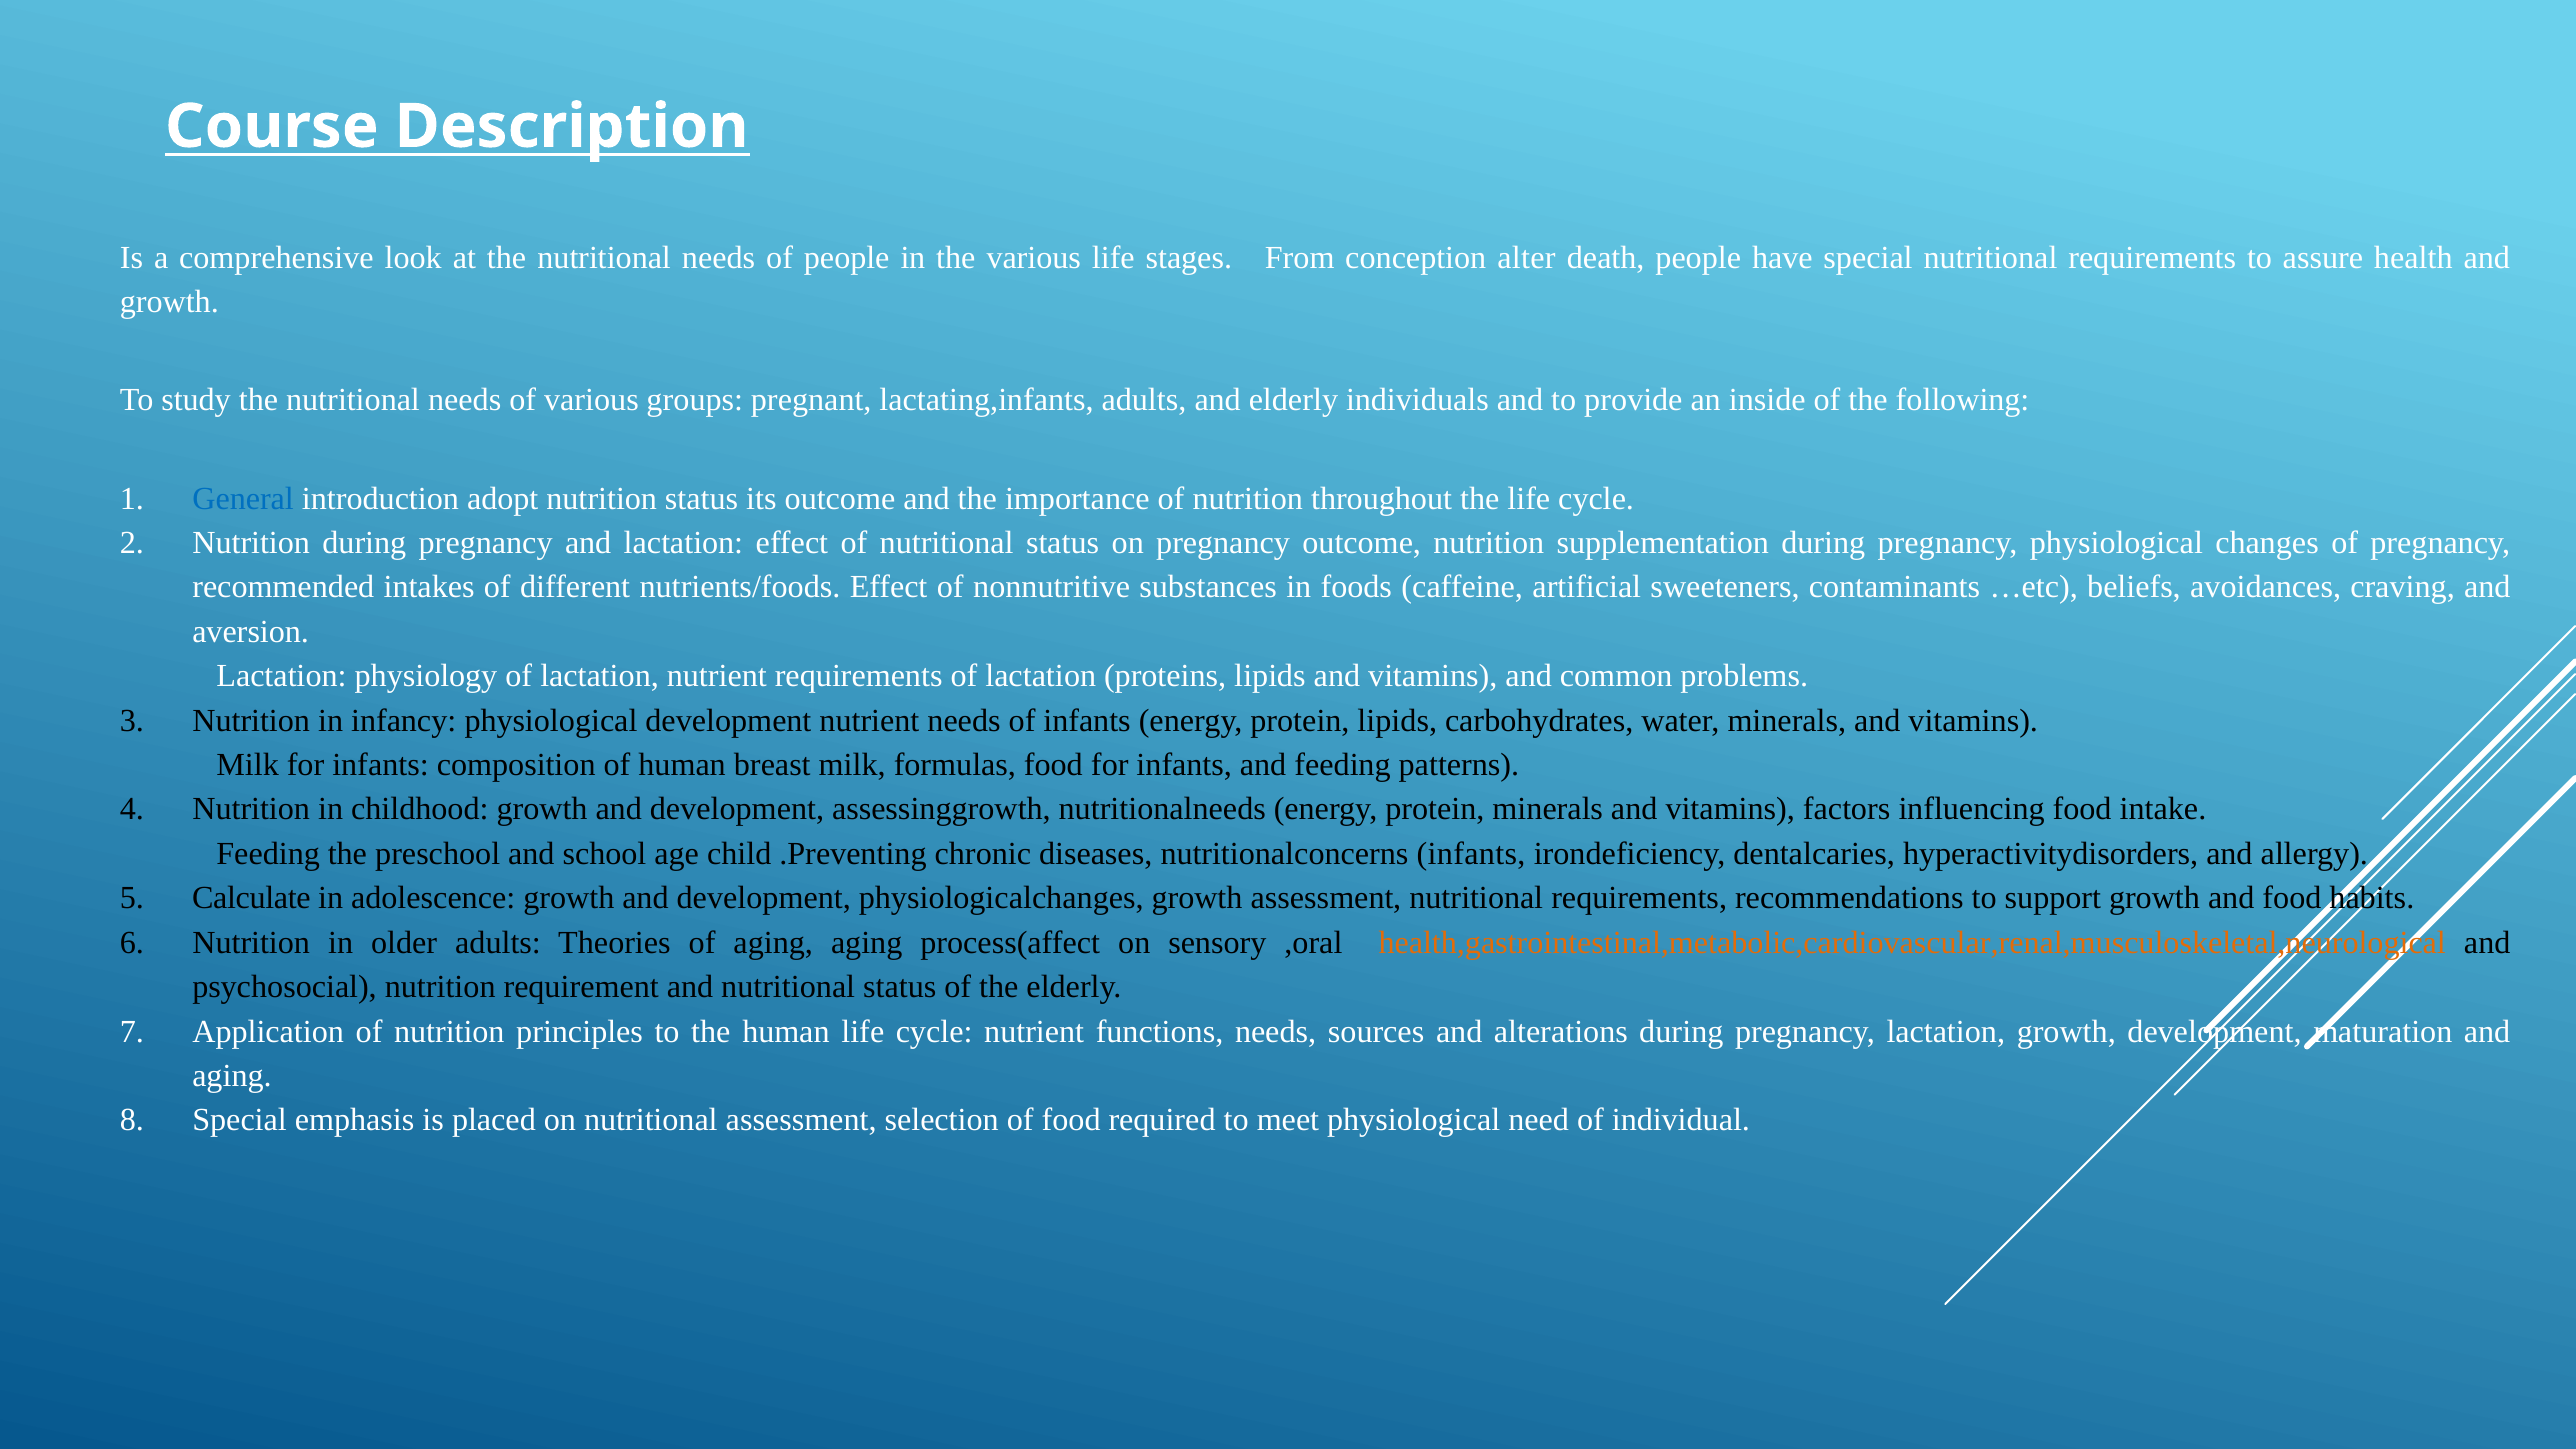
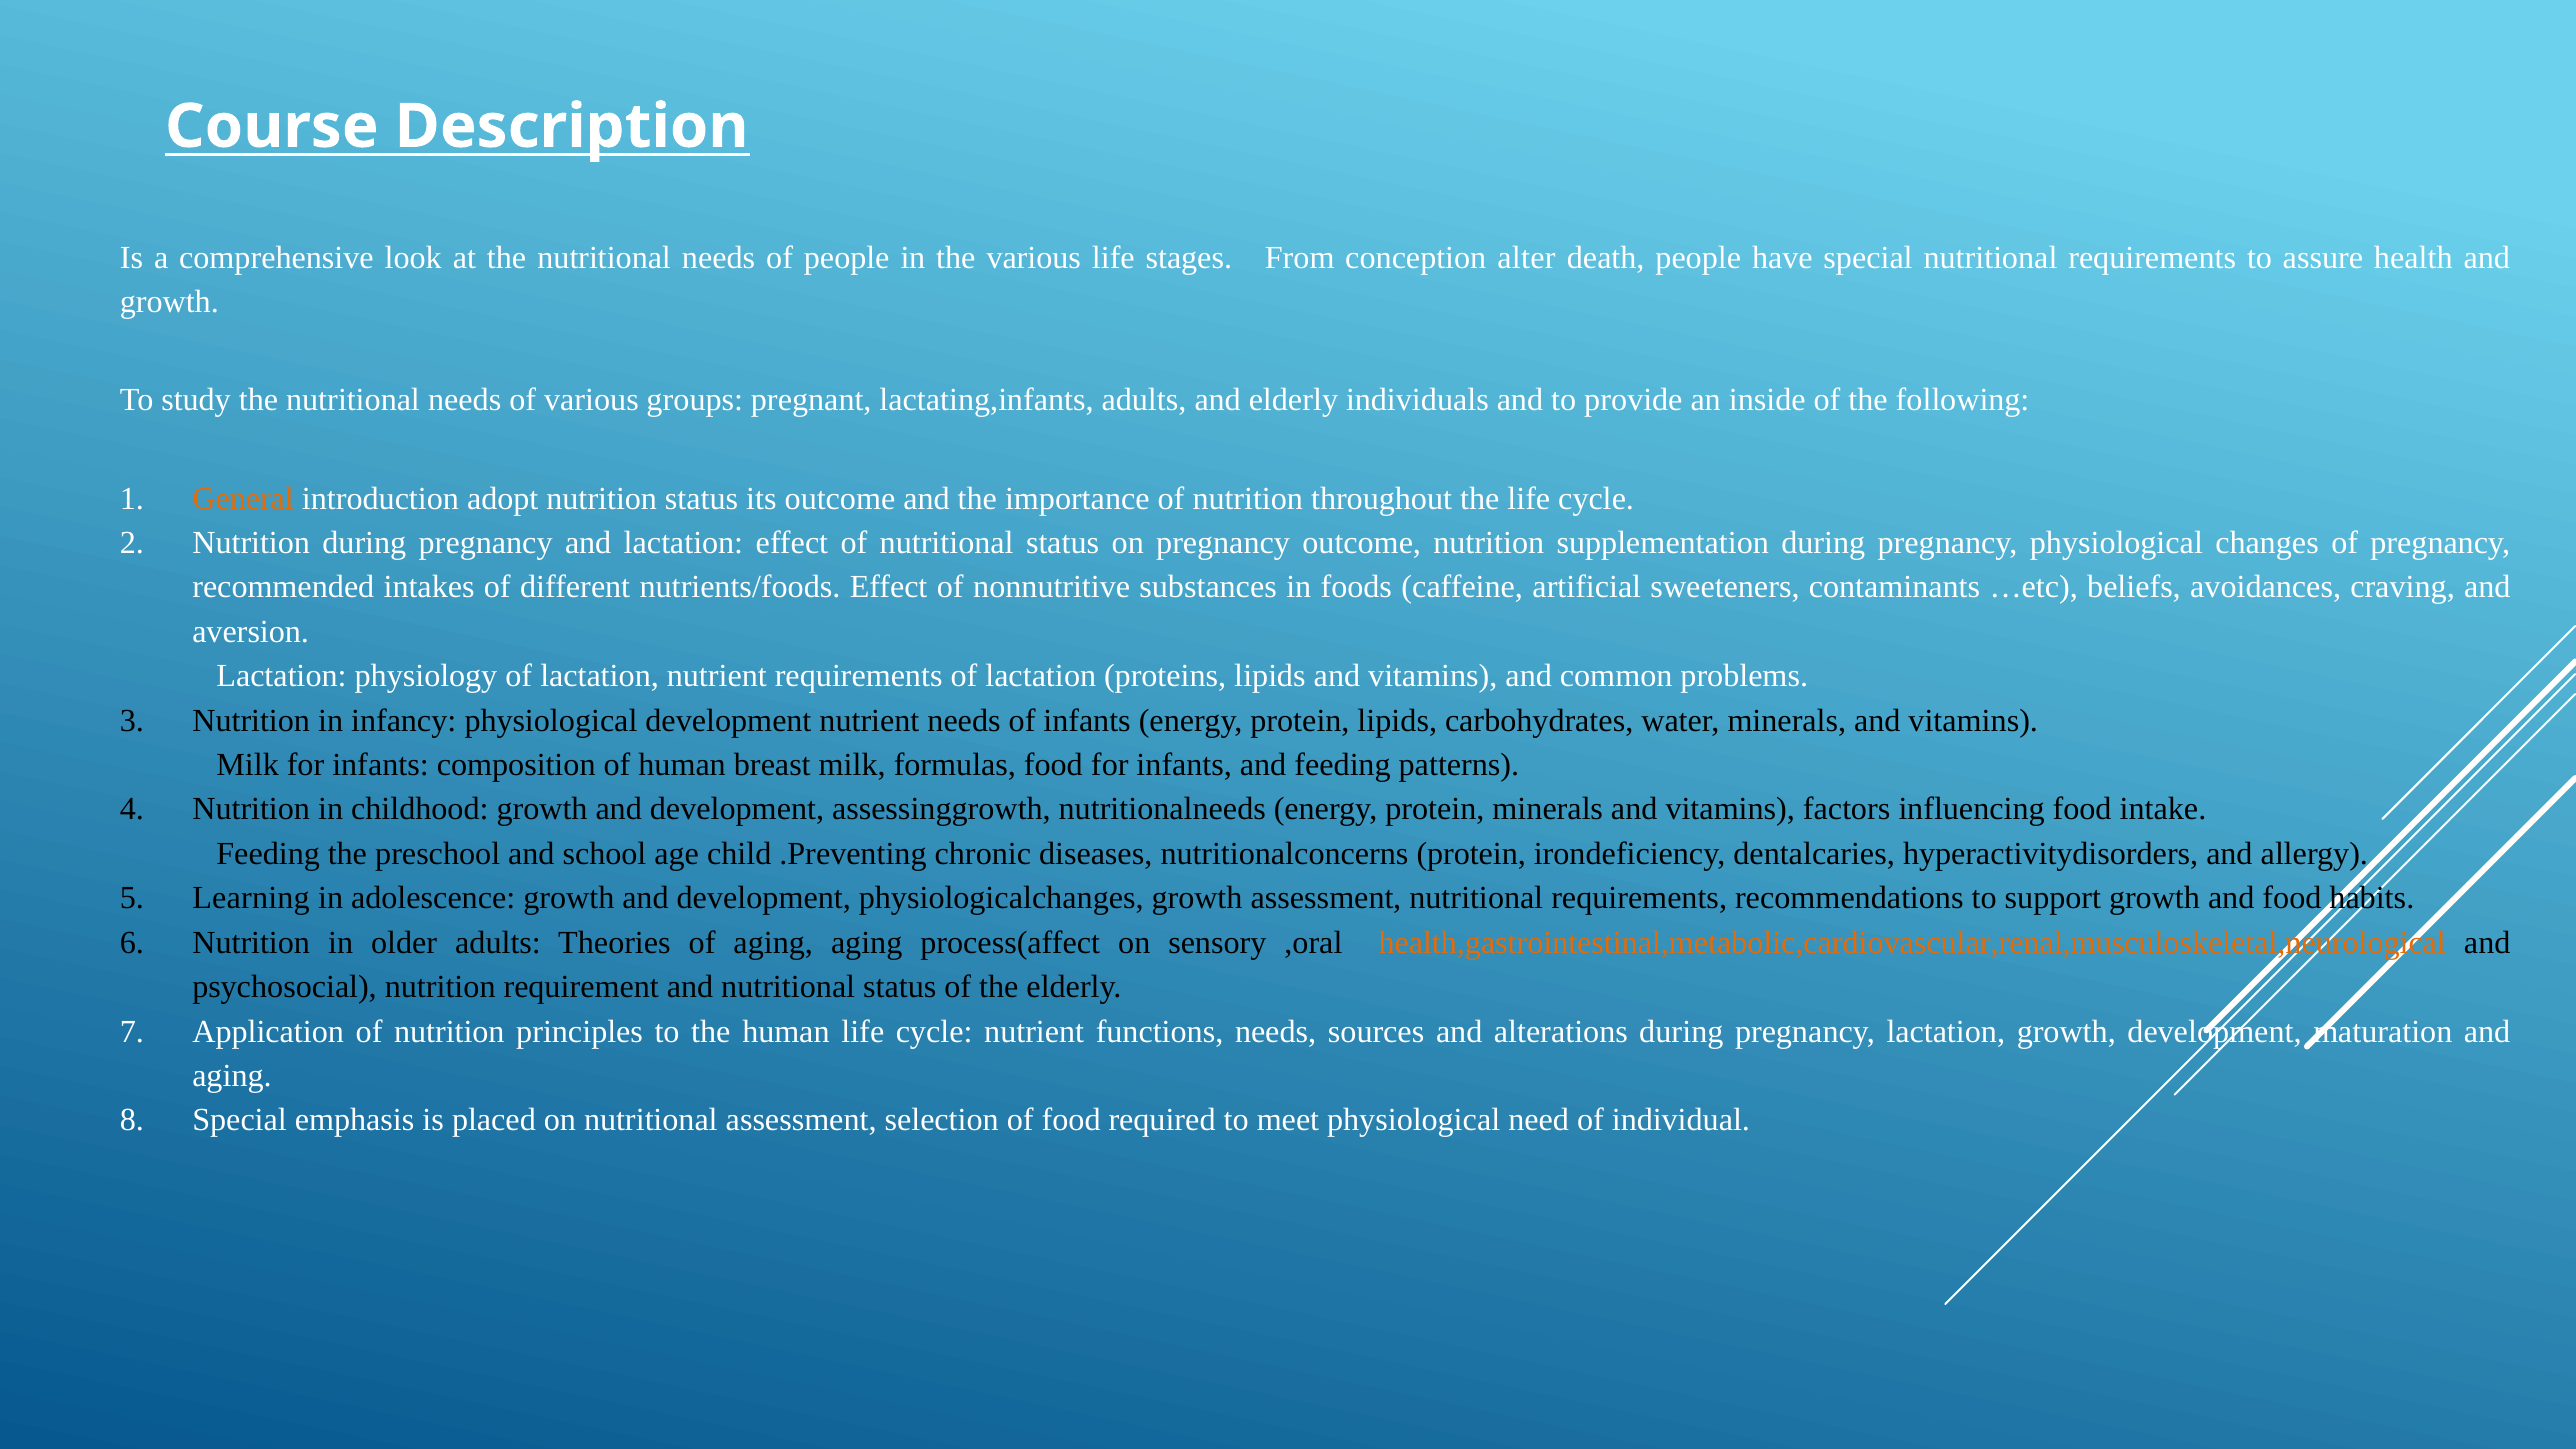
General colour: blue -> orange (243, 498)
nutritionalconcerns infants: infants -> protein (1471, 854)
Calculate: Calculate -> Learning (251, 898)
